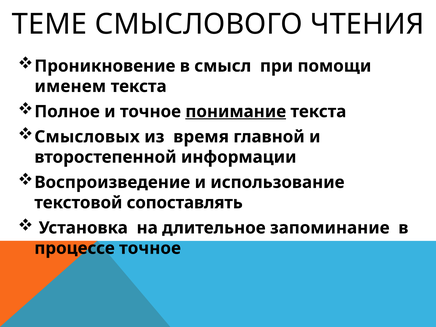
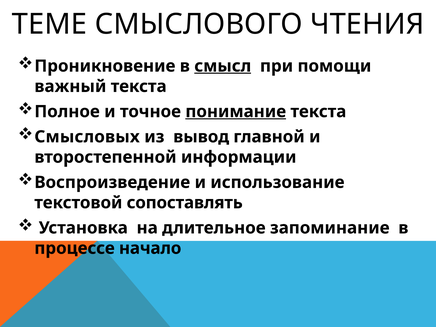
смысл underline: none -> present (223, 66)
именем: именем -> важный (70, 86)
время: время -> вывод (201, 137)
процессе точное: точное -> начало (150, 248)
